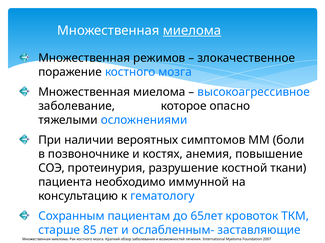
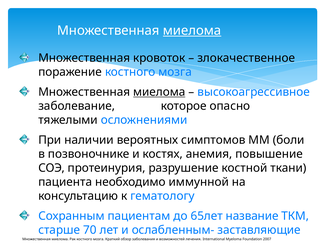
режимов: режимов -> кровоток (159, 58)
миелома underline: none -> present (159, 92)
кровоток: кровоток -> название (252, 217)
85: 85 -> 70 (90, 231)
